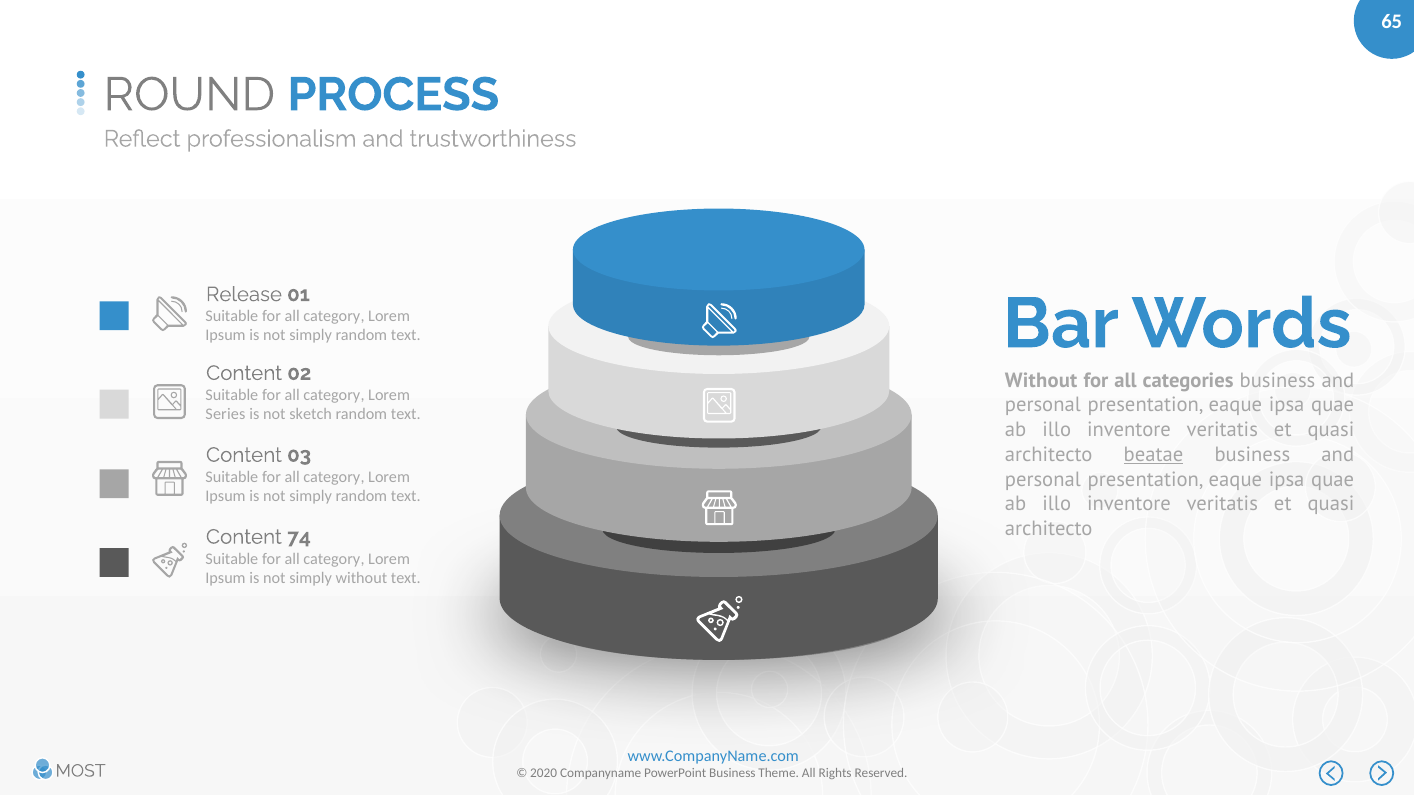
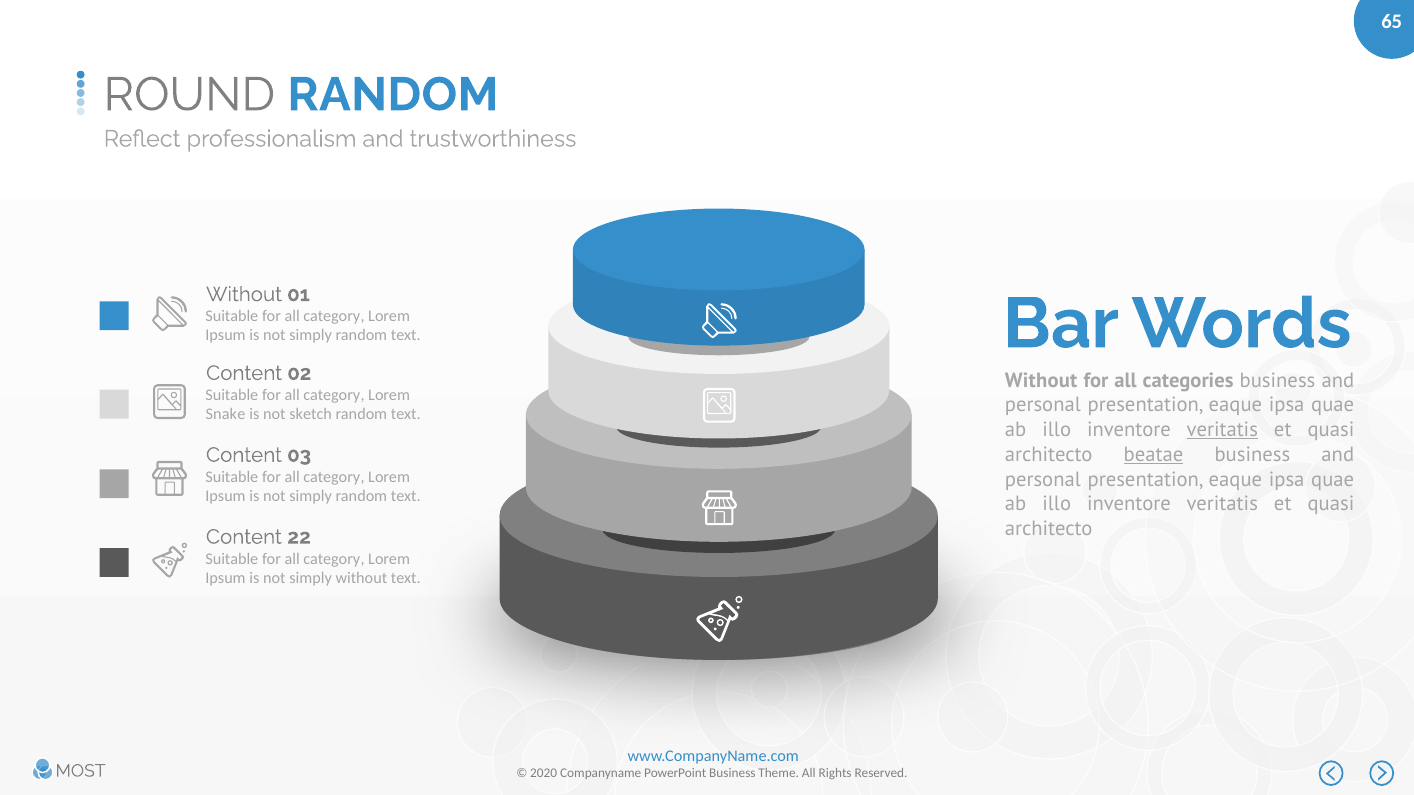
ROUND PROCESS: PROCESS -> RANDOM (393, 95)
Release: Release -> Without (244, 294)
Series: Series -> Snake (225, 415)
veritatis underline: none -> present (1222, 430)
74: 74 -> 22 (299, 537)
